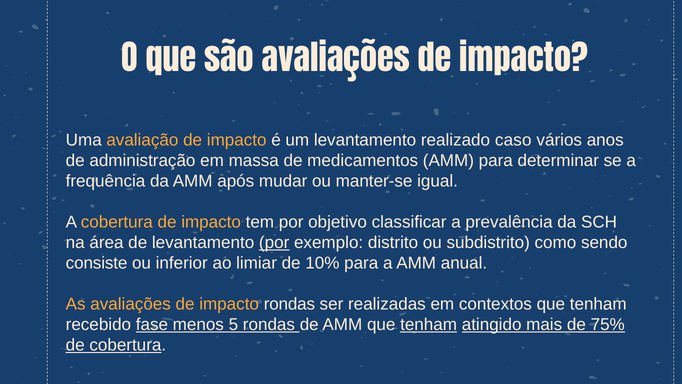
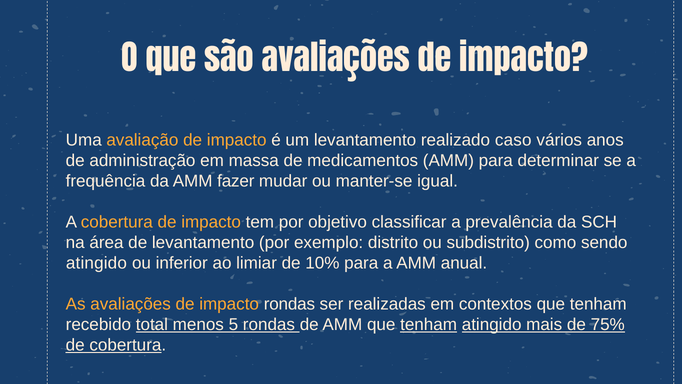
após: após -> fazer (236, 181)
por underline: present -> none (274, 243)
consiste: consiste -> atingido (96, 263)
fase: fase -> total (152, 324)
